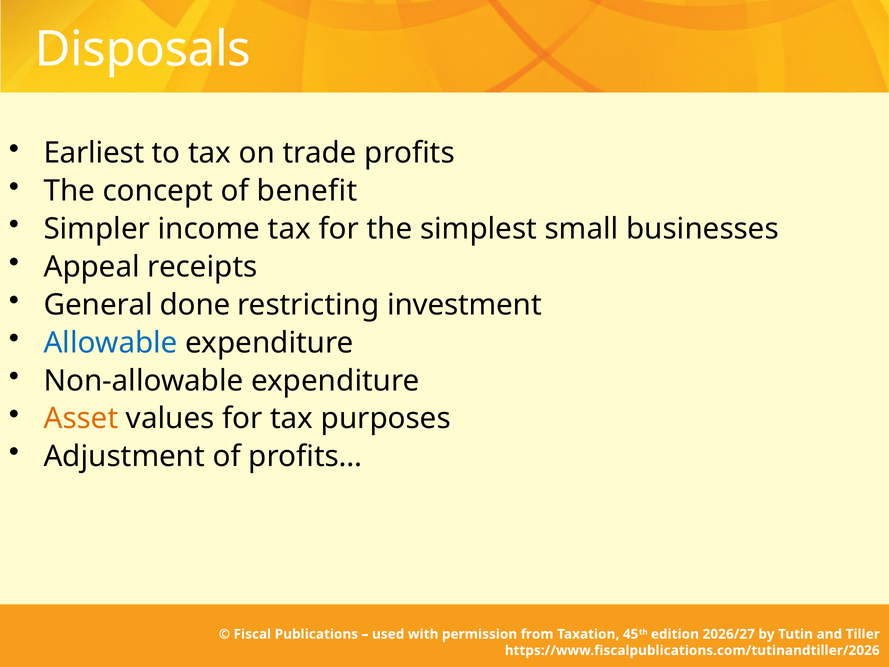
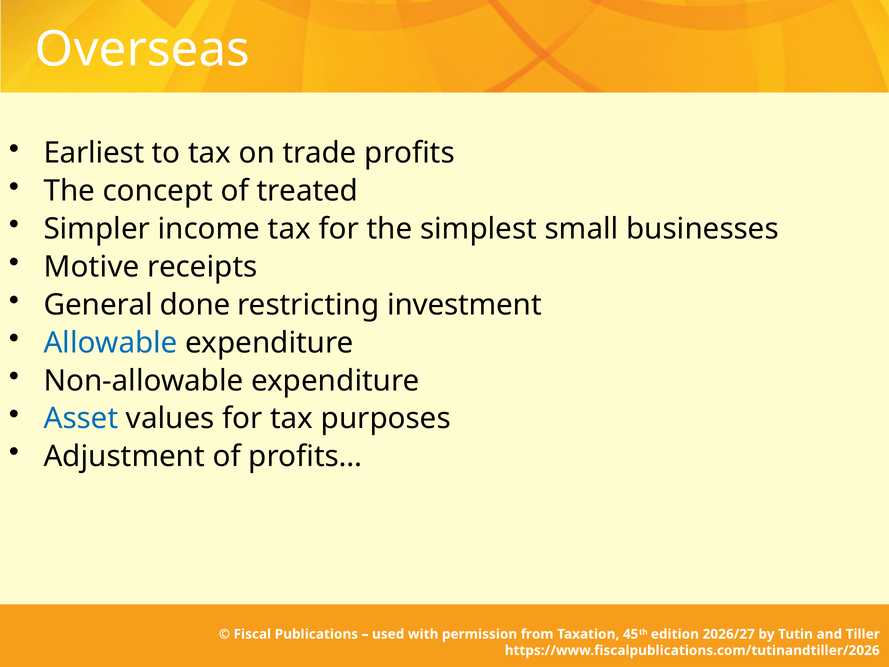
Disposals: Disposals -> Overseas (143, 49)
benefit: benefit -> treated (307, 191)
Appeal: Appeal -> Motive (92, 267)
Asset colour: orange -> blue (81, 418)
